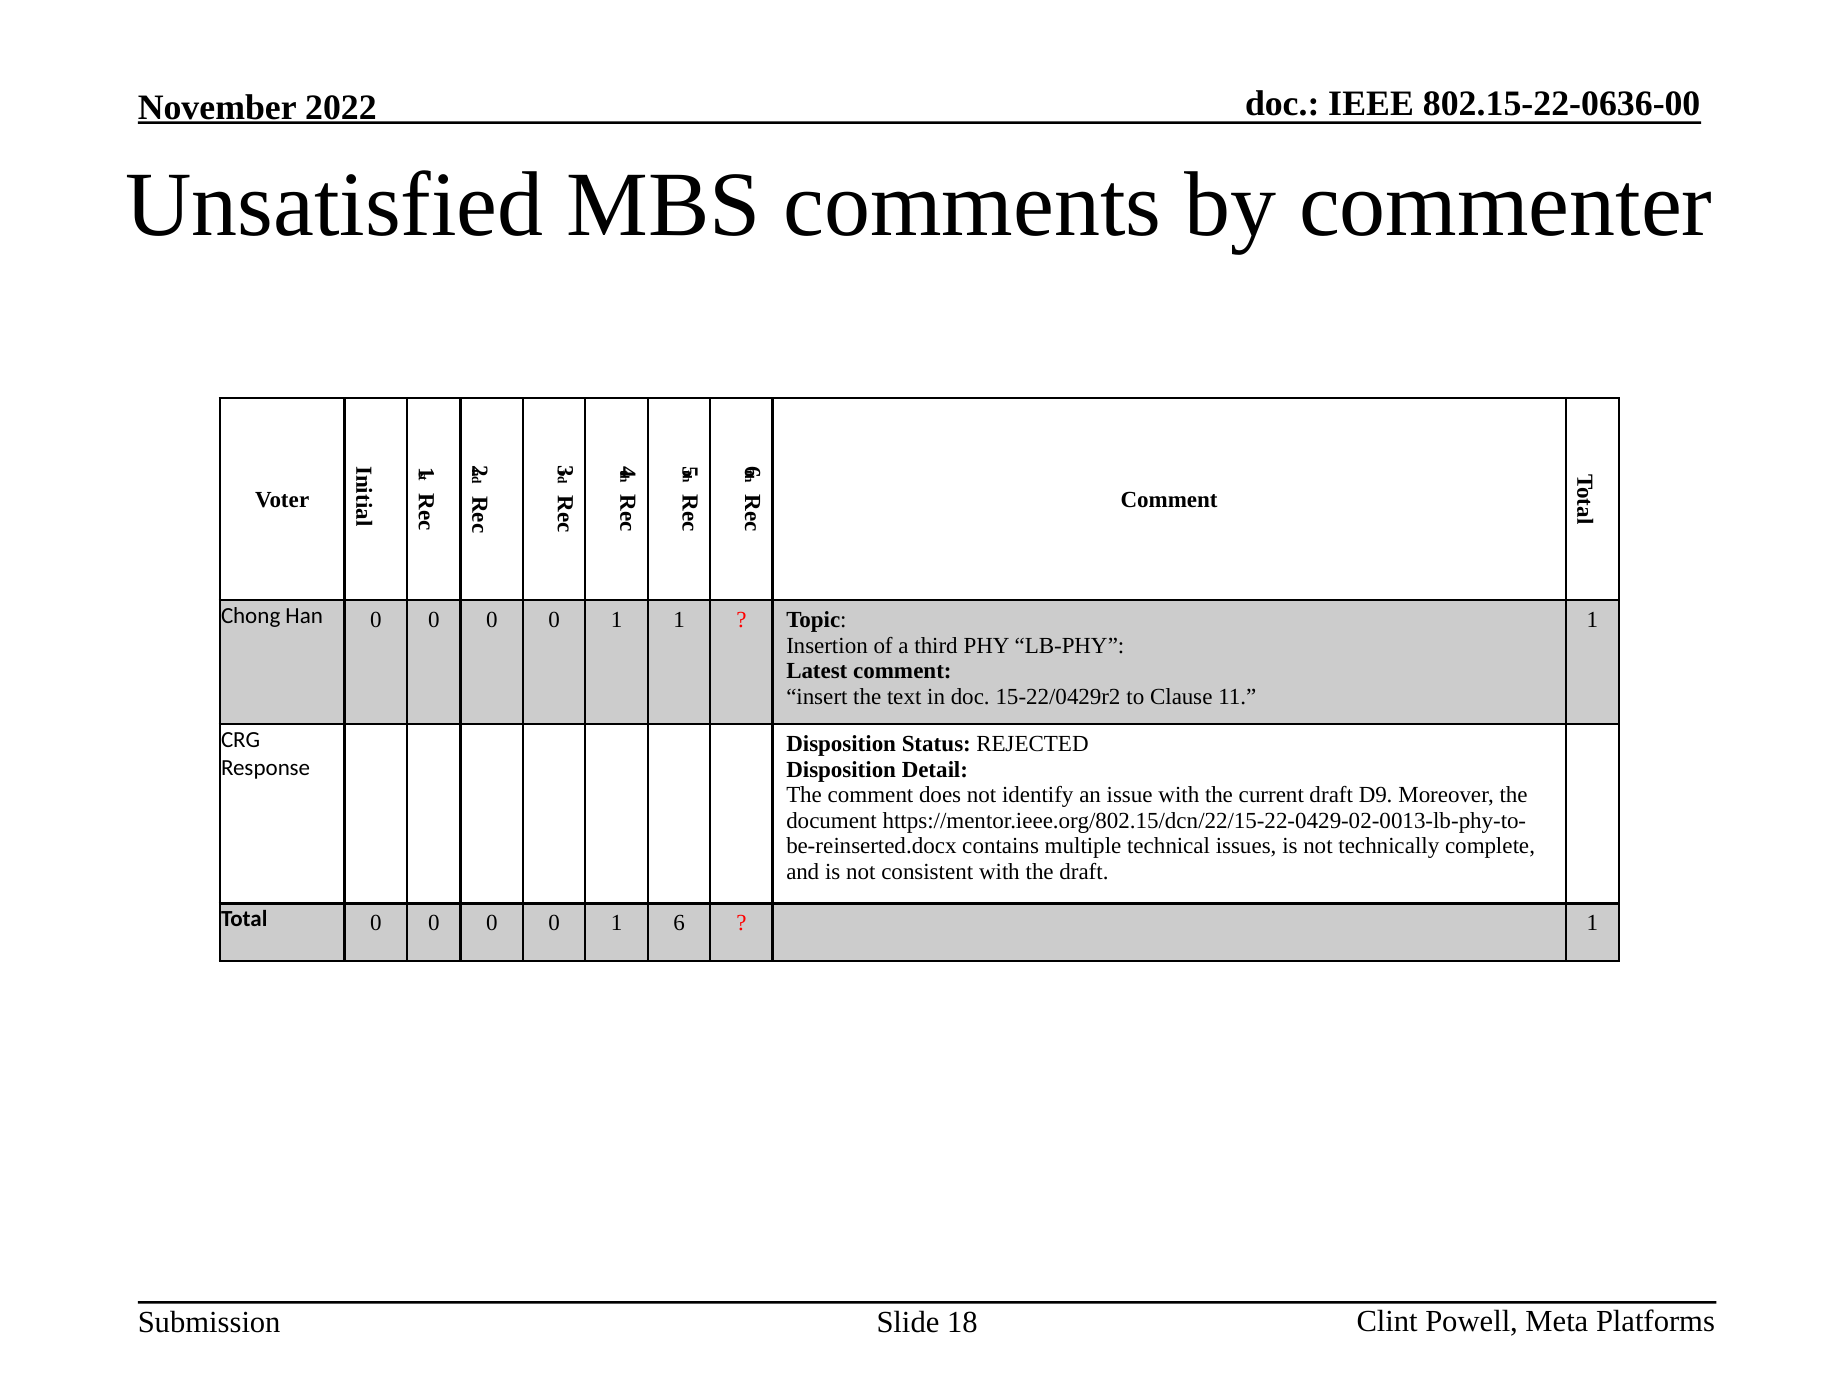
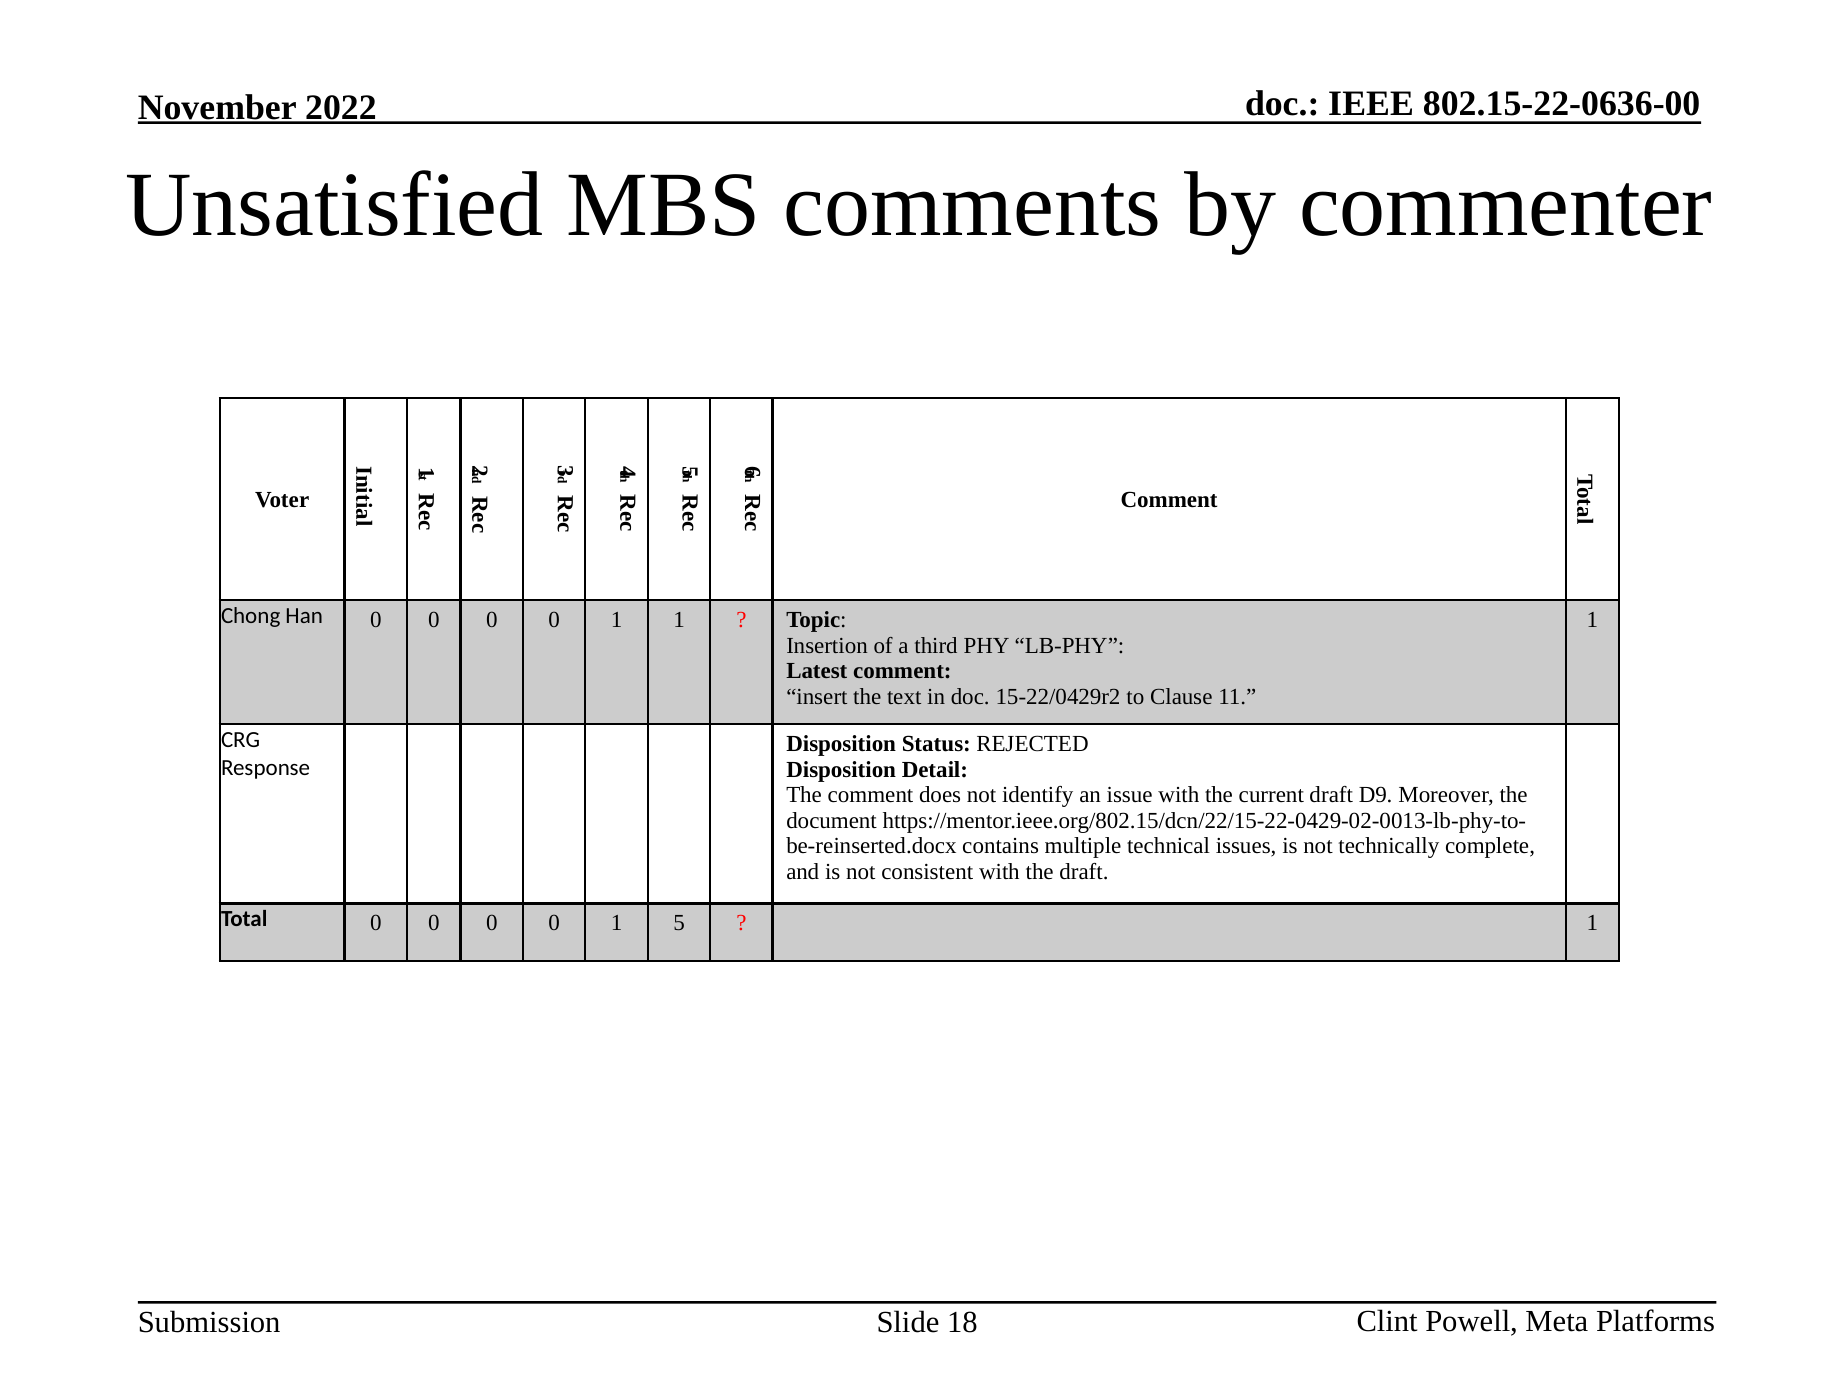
6: 6 -> 5 (679, 923)
